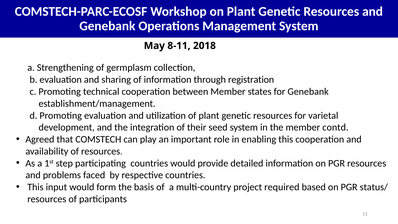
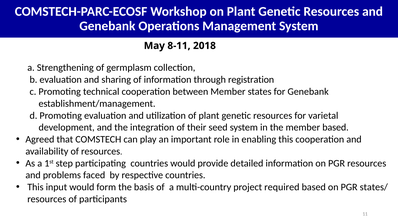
member contd: contd -> based (336, 127)
status/: status/ -> states/ (374, 187)
